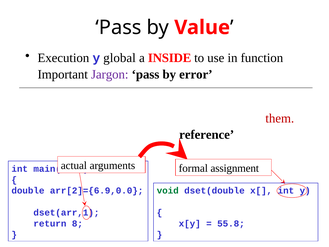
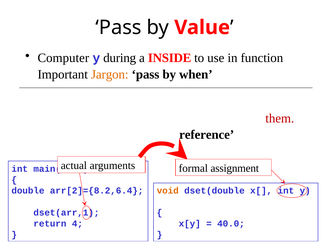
Execution: Execution -> Computer (63, 58)
global: global -> during (120, 58)
Jargon colour: purple -> orange (110, 74)
error: error -> when (196, 74)
void colour: green -> orange (168, 191)
arr[2]={6.9,0.0: arr[2]={6.9,0.0 -> arr[2]={8.2,6.4 (97, 191)
8: 8 -> 4 (77, 223)
55.8: 55.8 -> 40.0 (231, 223)
